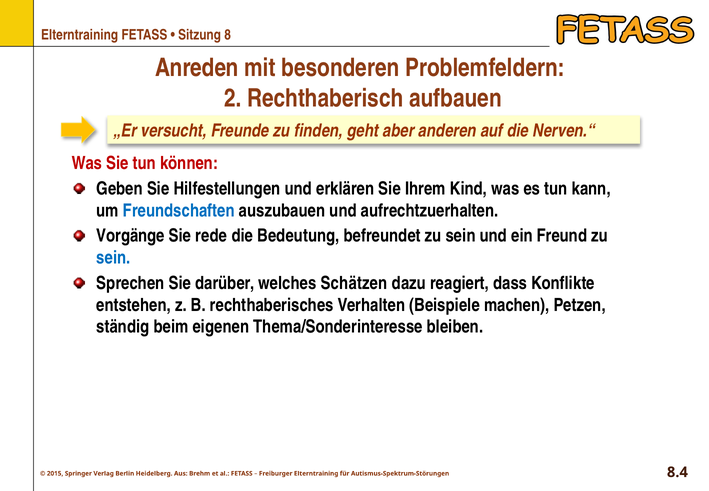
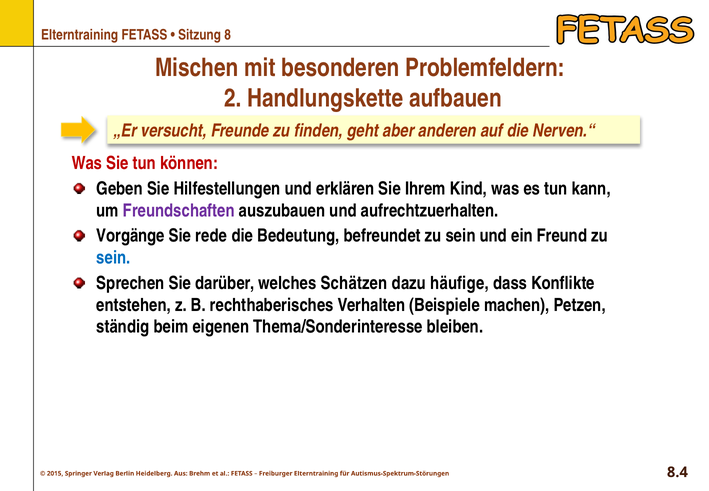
Anreden: Anreden -> Mischen (197, 68)
Rechthaberisch: Rechthaberisch -> Handlungskette (325, 99)
Freundschaften colour: blue -> purple (179, 210)
reagiert: reagiert -> häufige (459, 283)
